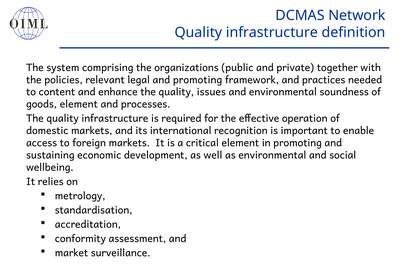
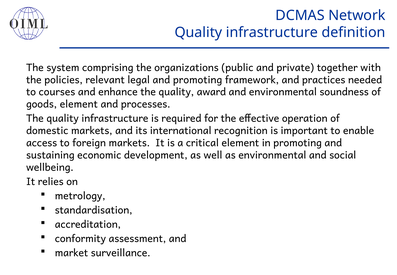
content: content -> courses (57, 92)
issues: issues -> award (211, 92)
